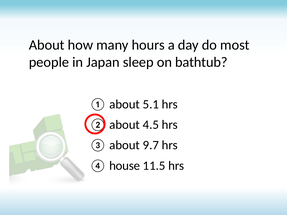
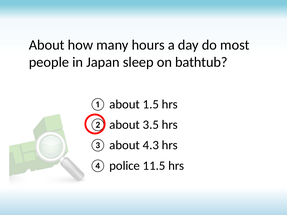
5.1: 5.1 -> 1.5 (151, 104)
4.5: 4.5 -> 3.5 (151, 125)
9.7: 9.7 -> 4.3 (151, 145)
house: house -> police (125, 166)
